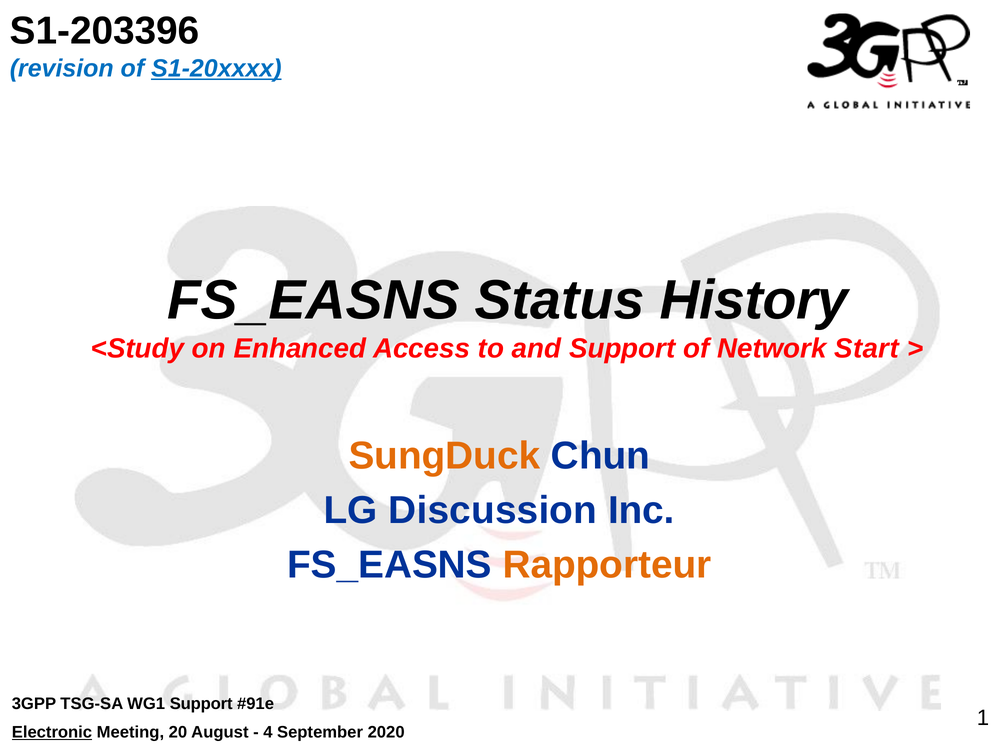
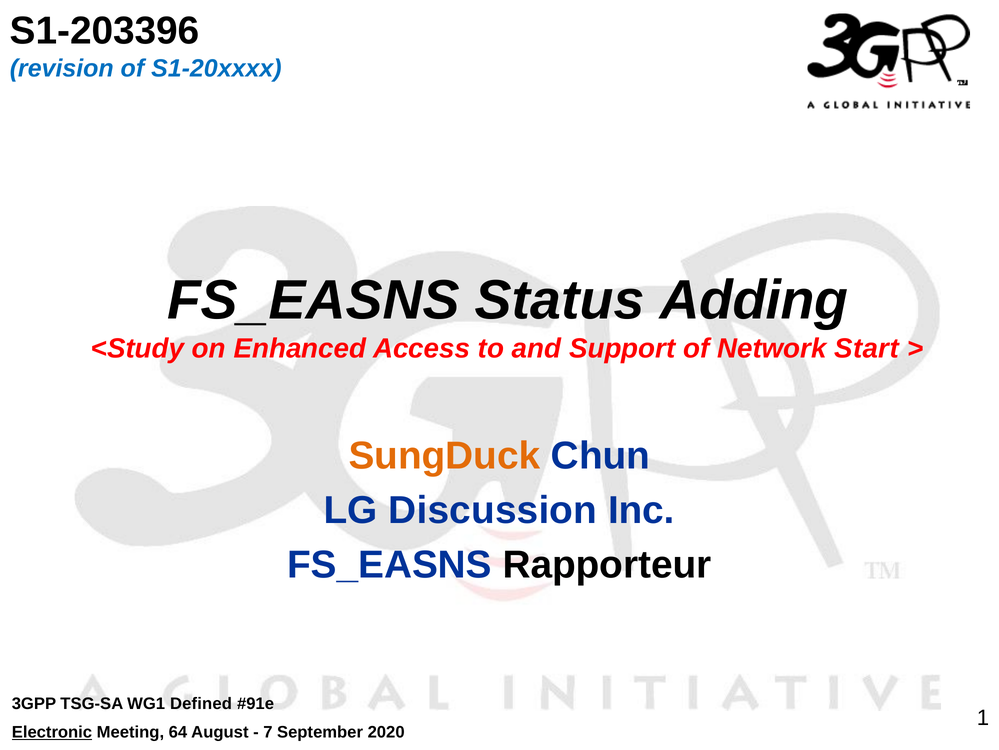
S1-20xxxx underline: present -> none (216, 68)
History: History -> Adding (754, 300)
Rapporteur colour: orange -> black (607, 564)
WG1 Support: Support -> Defined (201, 703)
20: 20 -> 64 (178, 732)
4: 4 -> 7 (268, 732)
